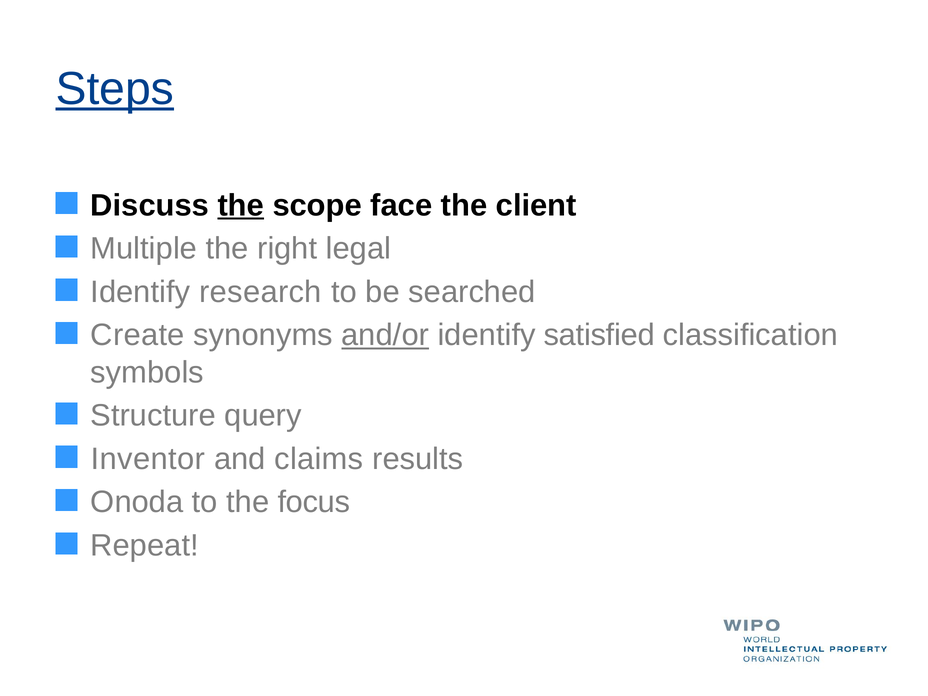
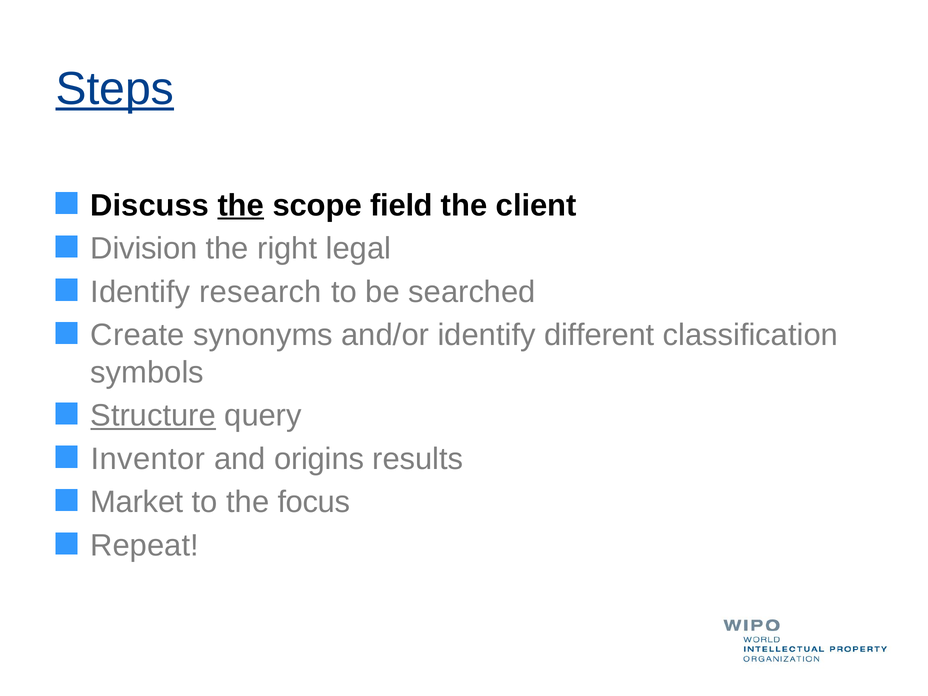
face: face -> field (402, 205)
Multiple: Multiple -> Division (144, 249)
and/or underline: present -> none (385, 335)
satisfied: satisfied -> different (599, 335)
Structure underline: none -> present (153, 416)
claims: claims -> origins (319, 459)
Onoda: Onoda -> Market (137, 502)
